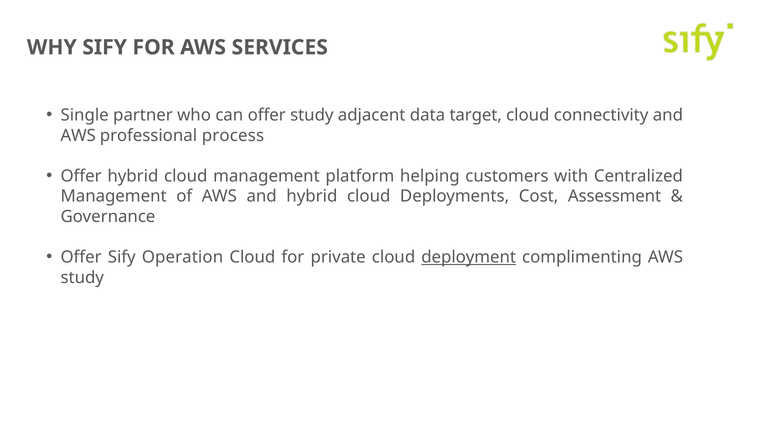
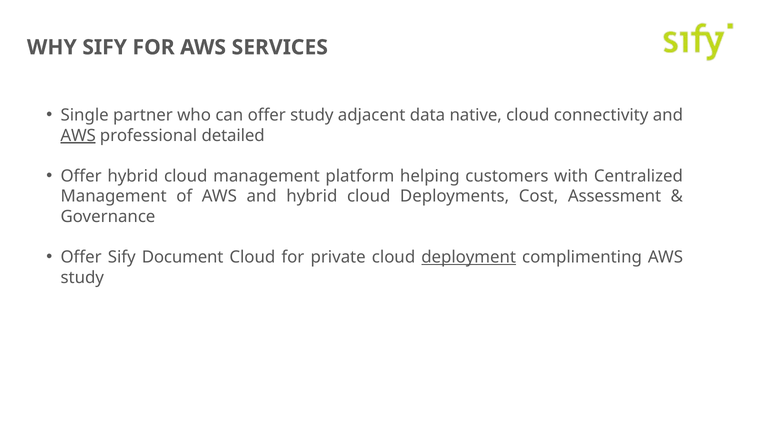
target: target -> native (476, 115)
AWS underline: none -> present (78, 135)
process: process -> detailed (233, 135)
Operation: Operation -> Document (183, 257)
